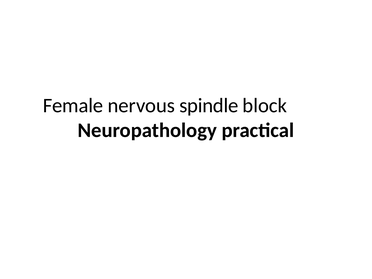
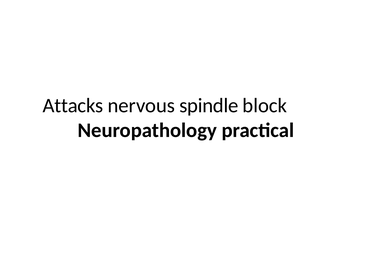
Female: Female -> Attacks (73, 106)
